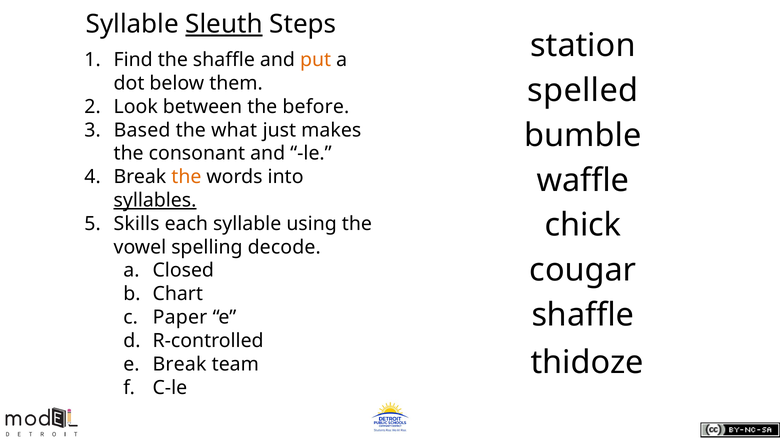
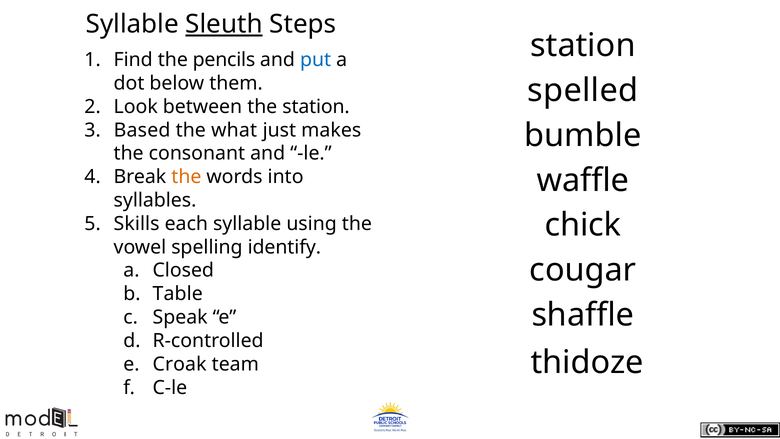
the shaffle: shaffle -> pencils (224, 60)
put colour: orange -> blue (316, 60)
the before: before -> station (316, 107)
syllables underline: present -> none (155, 200)
decode: decode -> identify (284, 247)
Chart: Chart -> Table (178, 294)
Paper: Paper -> Speak (180, 317)
e Break: Break -> Croak (180, 364)
